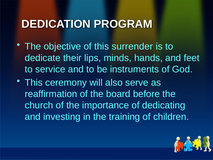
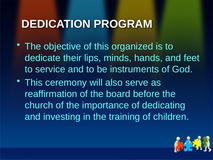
surrender: surrender -> organized (132, 46)
